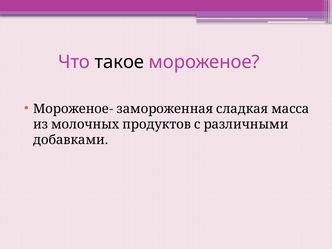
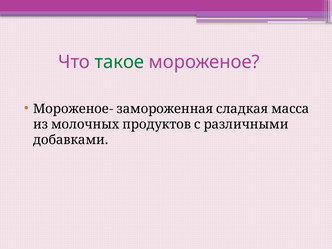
такое colour: black -> green (119, 62)
